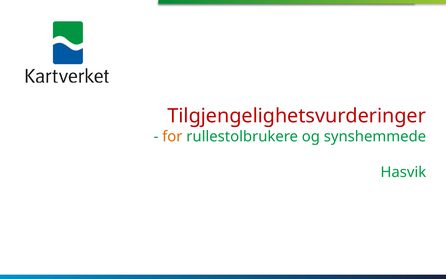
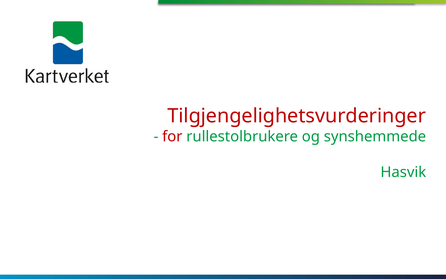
for colour: orange -> red (172, 136)
